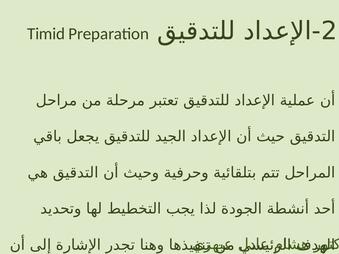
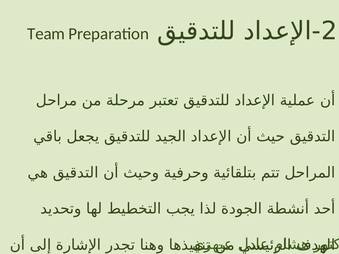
Timid: Timid -> Team (46, 34)
